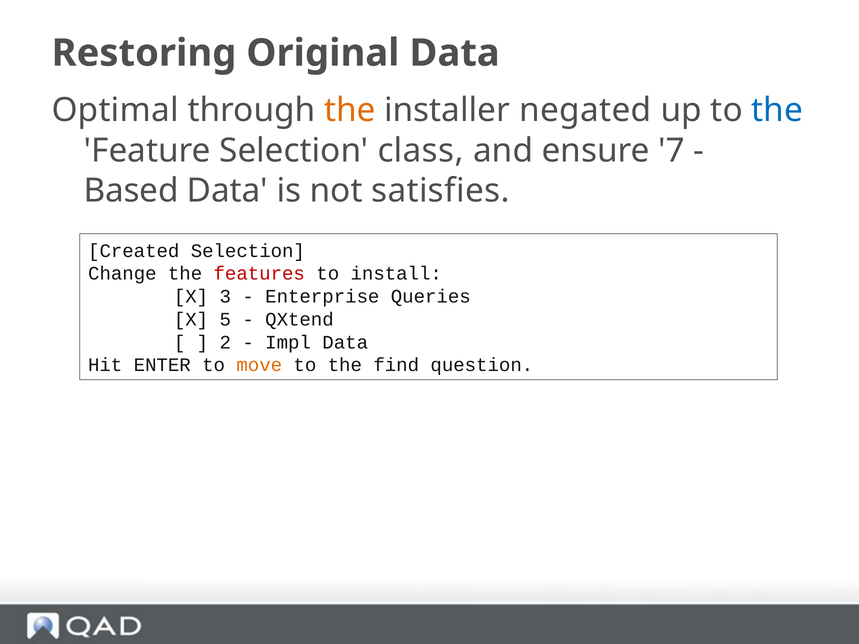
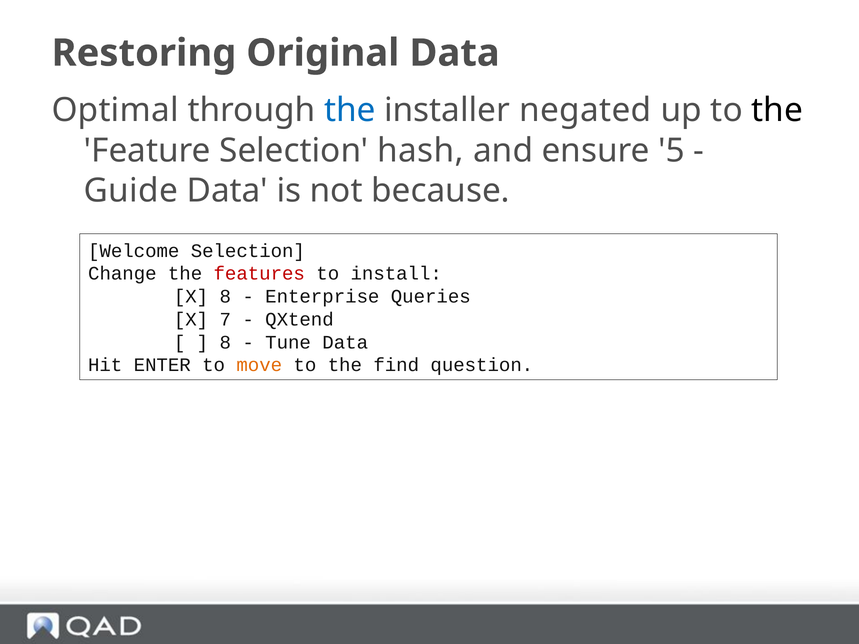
the colour: orange -> blue (350, 110)
the colour: blue -> black (777, 110)
class: class -> hash (421, 151)
7: 7 -> 5 (672, 151)
Based: Based -> Guide (131, 191)
satisfies: satisfies -> because (441, 191)
Created: Created -> Welcome (134, 251)
X 3: 3 -> 8 (225, 297)
5: 5 -> 7 (225, 320)
2: 2 -> 8 (225, 342)
Impl: Impl -> Tune (288, 342)
